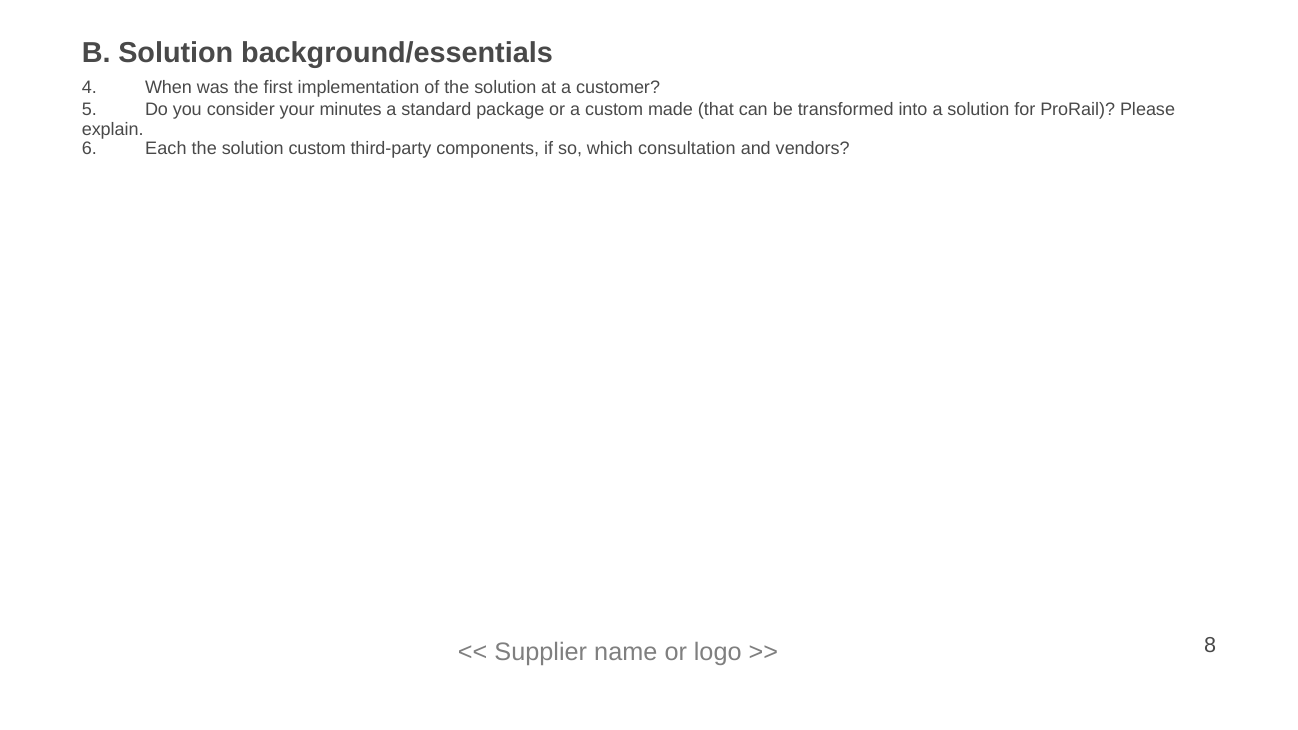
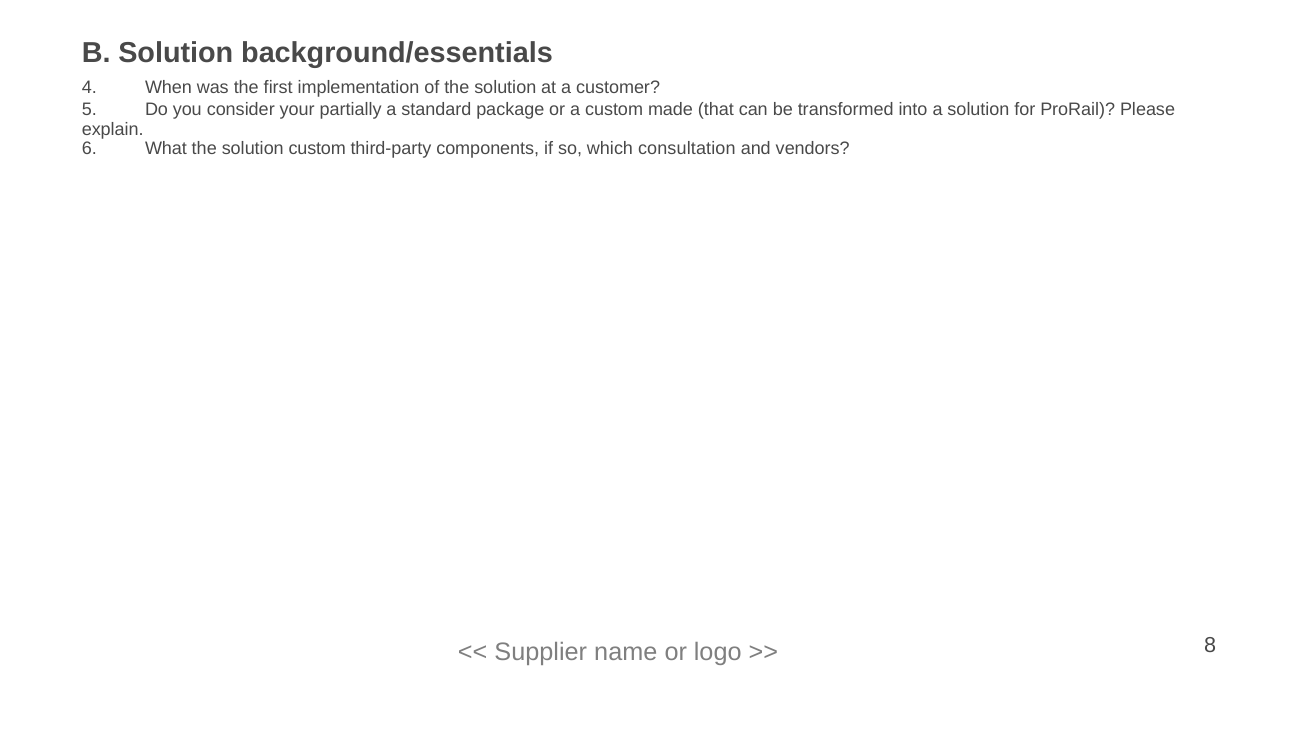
minutes: minutes -> partially (351, 110)
Each: Each -> What (166, 149)
